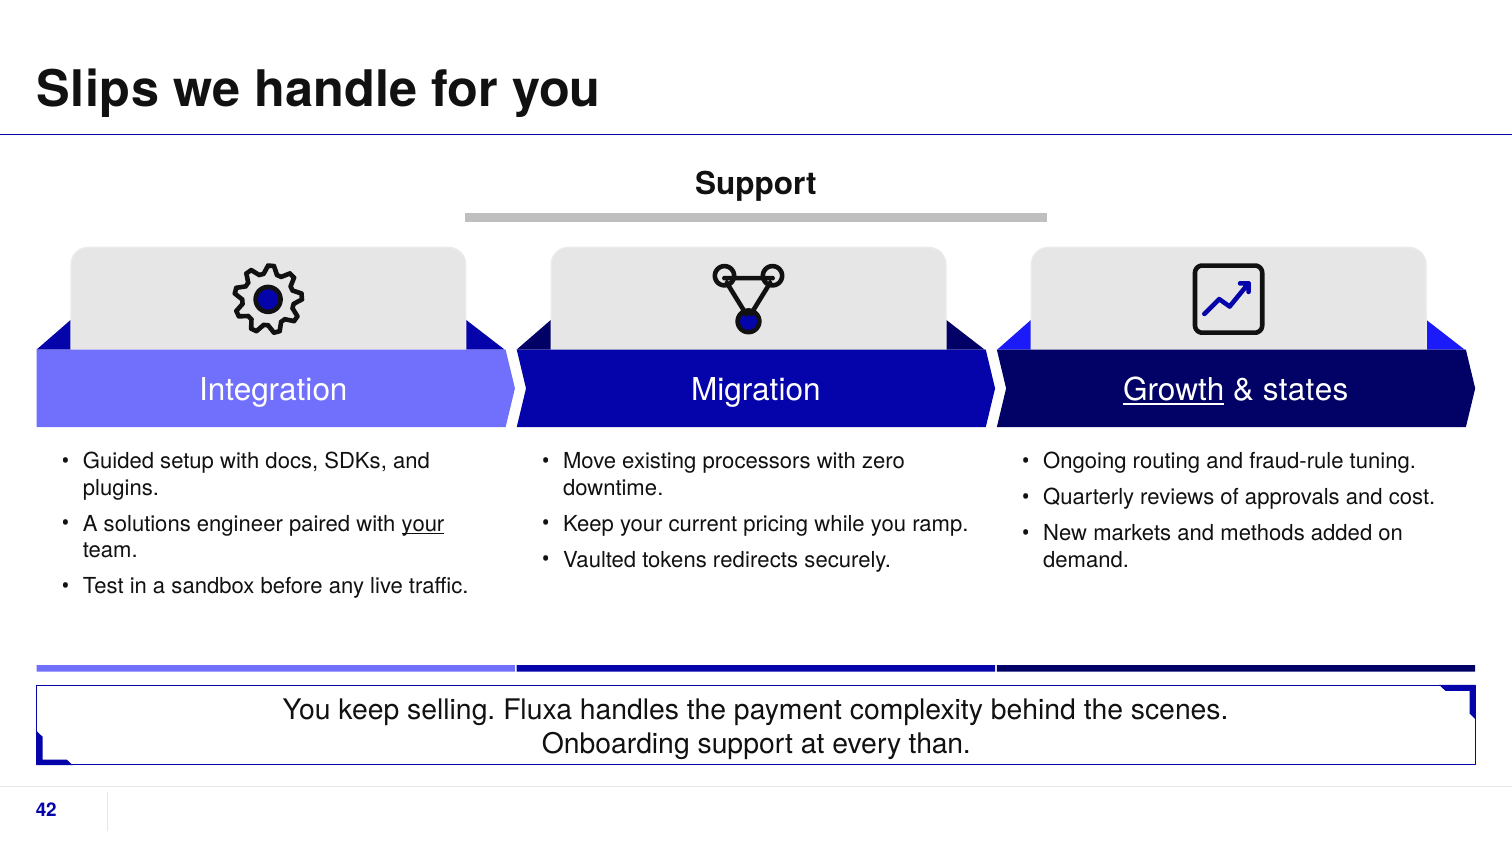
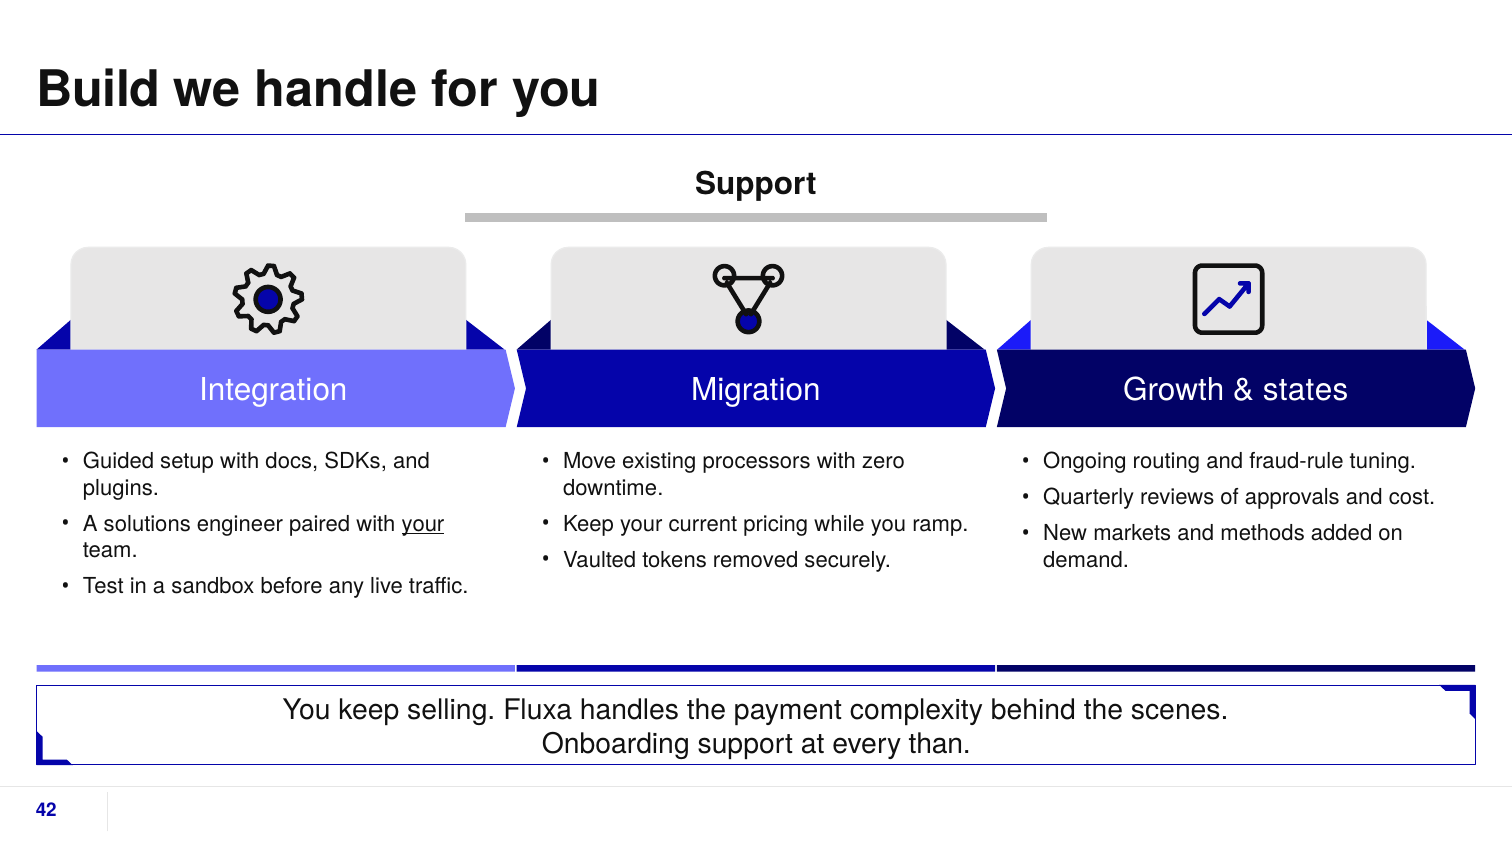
Slips: Slips -> Build (98, 89)
Growth underline: present -> none (1174, 390)
redirects: redirects -> removed (756, 560)
